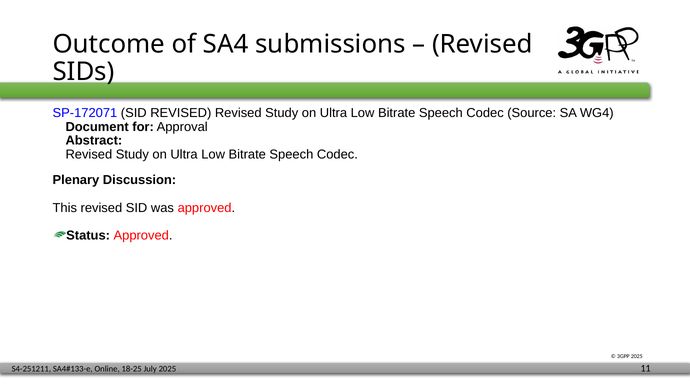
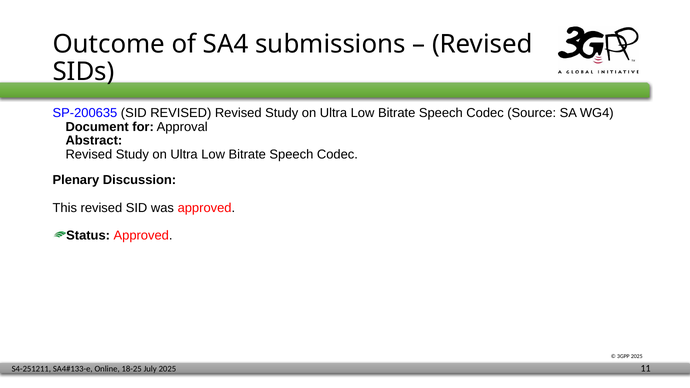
SP-172071: SP-172071 -> SP-200635 (85, 113)
